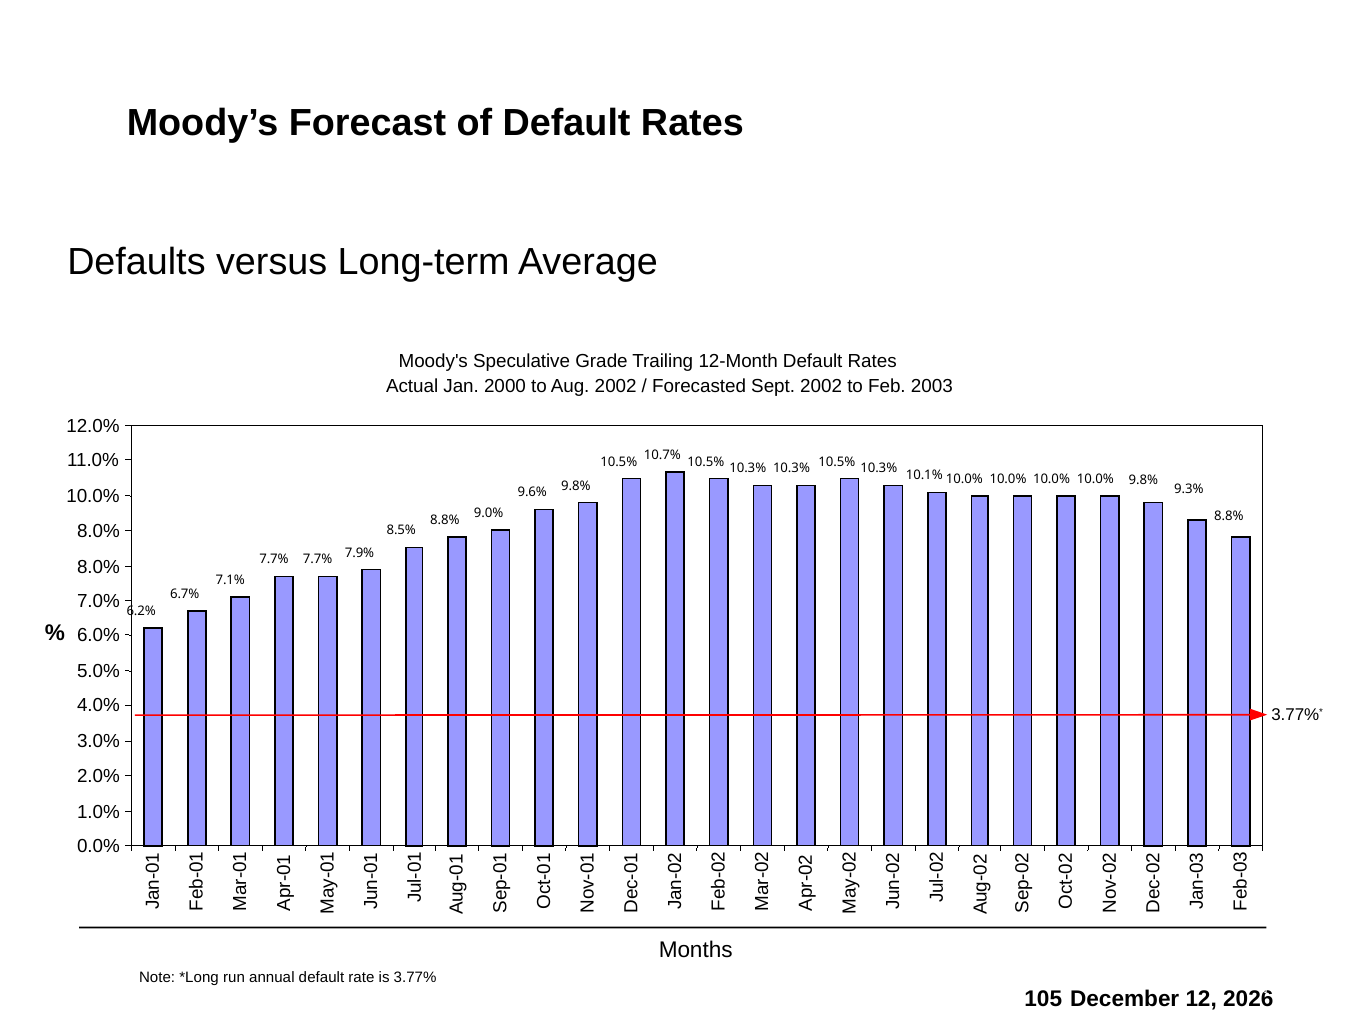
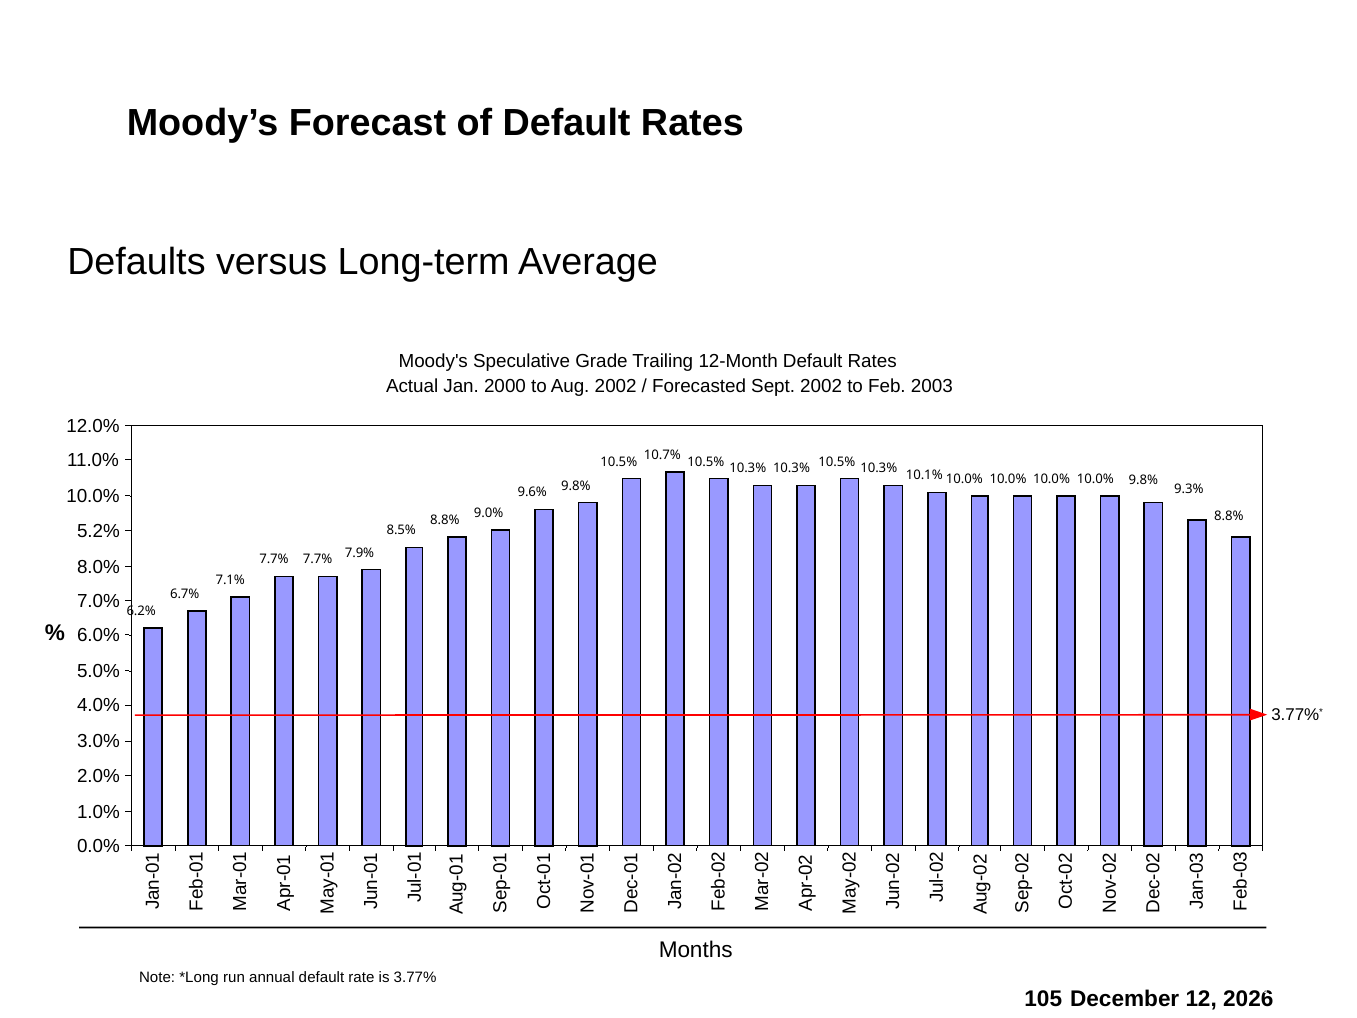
8.0%: 8.0% -> 5.2% (98, 531)
